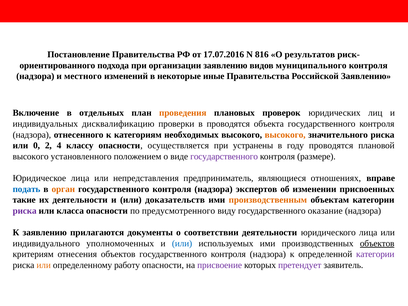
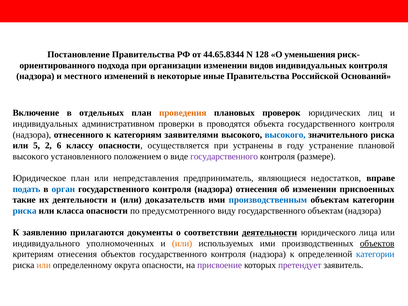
17.07.2016: 17.07.2016 -> 44.65.8344 (224, 54)
816: 816 -> 128 (262, 54)
результатов: результатов -> уменьшения (310, 54)
организации заявлению: заявлению -> изменении (225, 65)
видов муниципального: муниципального -> индивидуальных (311, 65)
Российской Заявлению: Заявлению -> Оснований (366, 76)
дисквалификацию: дисквалификацию -> административном (118, 124)
необходимых: необходимых -> заявителями (191, 135)
высокого colour: orange -> blue (285, 135)
0: 0 -> 5 (37, 146)
4: 4 -> 6 (59, 146)
году проводятся: проводятся -> устранение (331, 146)
Юридическое лица: лица -> план (80, 178)
отношениях: отношениях -> недостатков (336, 178)
орган colour: orange -> blue (63, 189)
надзора экспертов: экспертов -> отнесения (256, 189)
производственным colour: orange -> blue (268, 200)
риска colour: purple -> blue (25, 211)
государственного оказание: оказание -> объектам (325, 211)
деятельности underline: none -> present (270, 233)
или colour: blue -> orange (182, 243)
категории colour: purple -> blue (375, 254)
работу: работу -> округа (127, 265)
